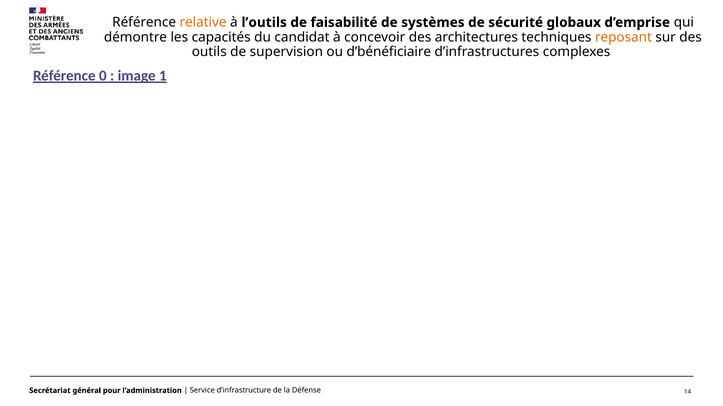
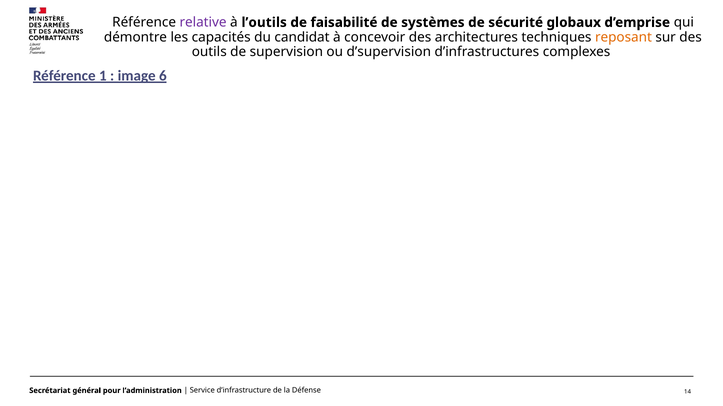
relative colour: orange -> purple (203, 22)
d’bénéficiaire: d’bénéficiaire -> d’supervision (389, 52)
0: 0 -> 1 (103, 76)
1: 1 -> 6 (163, 76)
